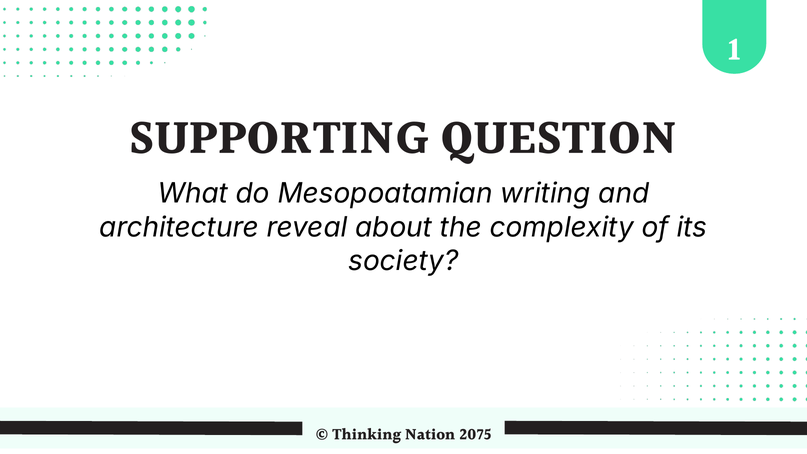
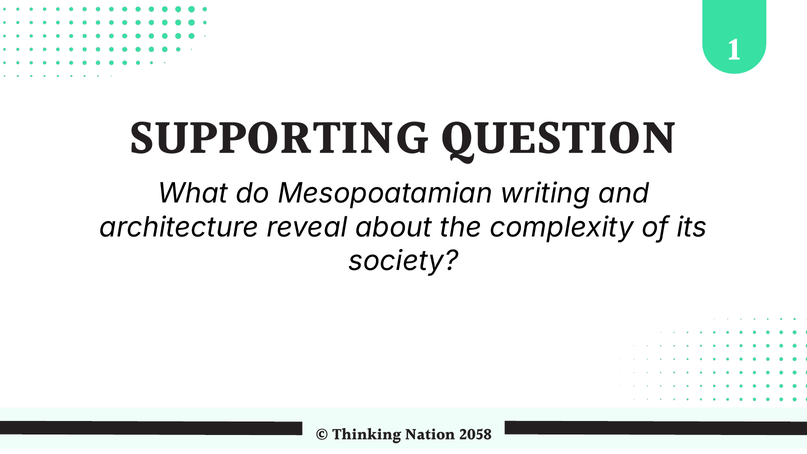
2075: 2075 -> 2058 (475, 435)
